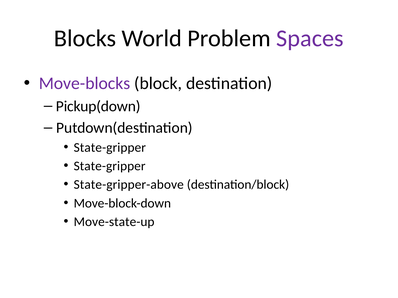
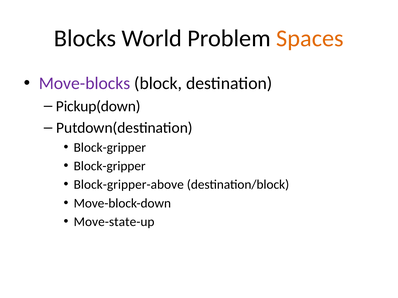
Spaces colour: purple -> orange (310, 39)
State-gripper: State-gripper -> Block-gripper (110, 148)
State-gripper: State-gripper -> Block-gripper (110, 166)
State-gripper-above: State-gripper-above -> Block-gripper-above (129, 185)
